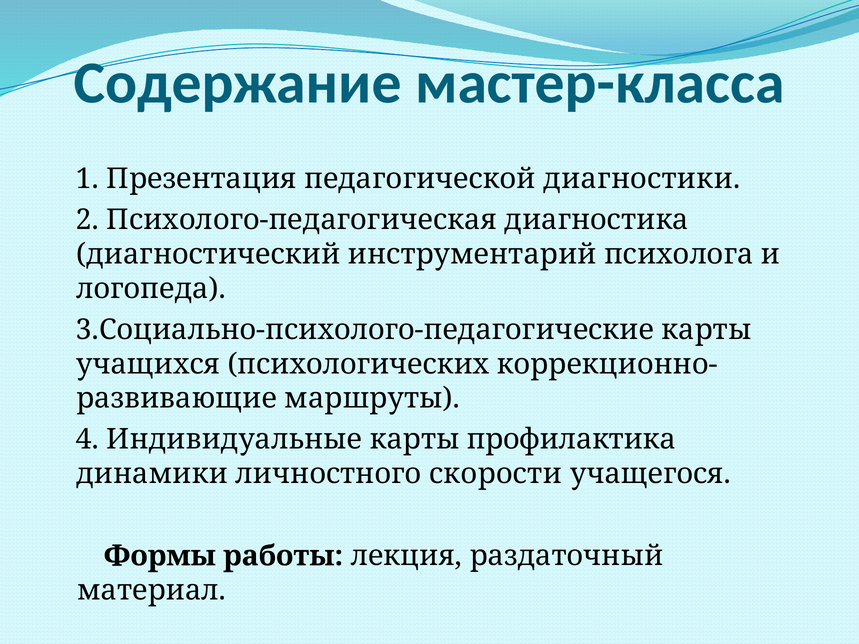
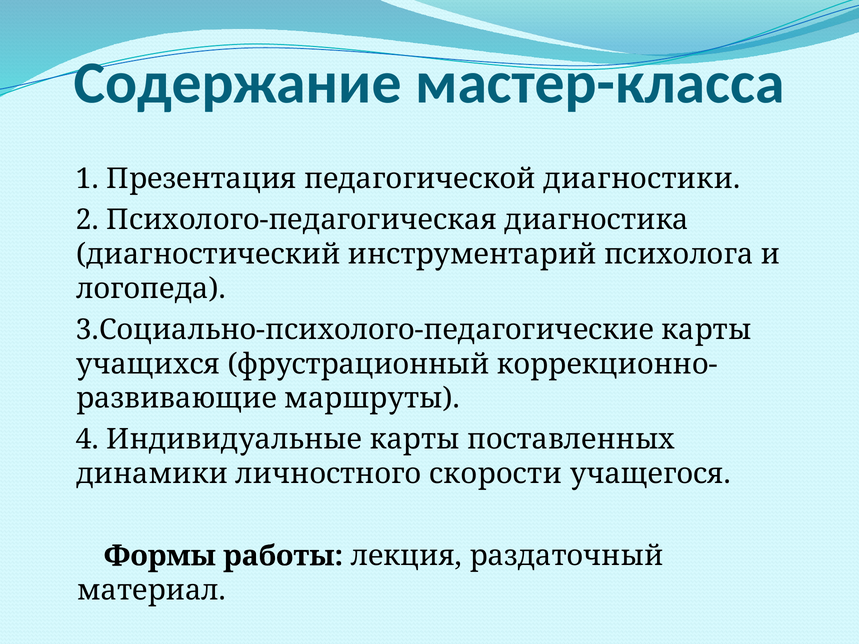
психологических: психологических -> фрустрационный (359, 364)
профилактика: профилактика -> поставленных (571, 440)
